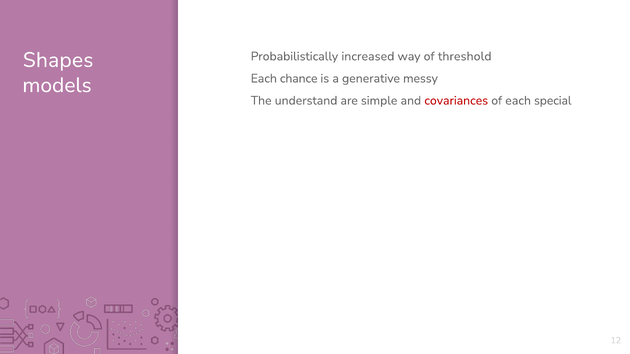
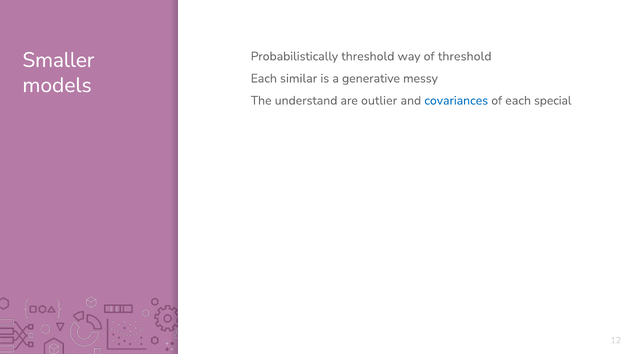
Probabilistically increased: increased -> threshold (368, 56)
Shapes: Shapes -> Smaller (58, 60)
chance: chance -> similar (299, 79)
simple: simple -> outlier (379, 101)
covariances colour: red -> blue (456, 101)
